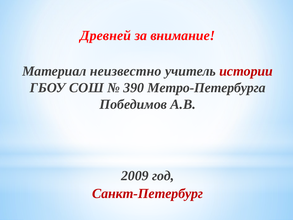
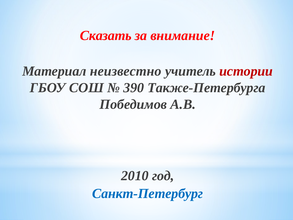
Древней: Древней -> Сказать (106, 35)
Метро-Петербурга: Метро-Петербурга -> Также-Петербурга (206, 88)
2009: 2009 -> 2010 (135, 176)
Санкт-Петербург colour: red -> blue (148, 193)
